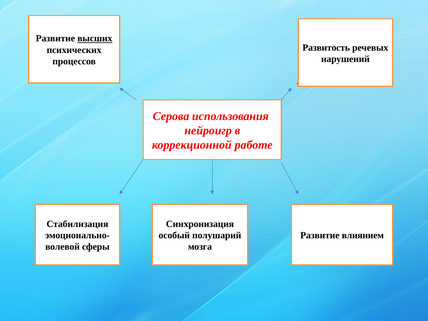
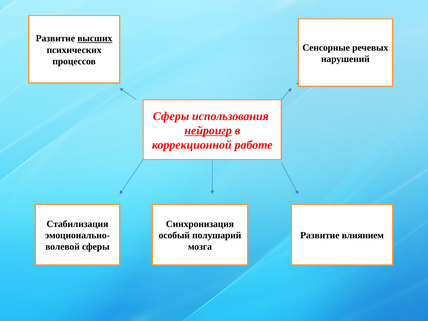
Развитость: Развитость -> Сенсорные (326, 48)
Серова: Серова -> Сферы (171, 116)
нейроигр underline: none -> present (208, 130)
